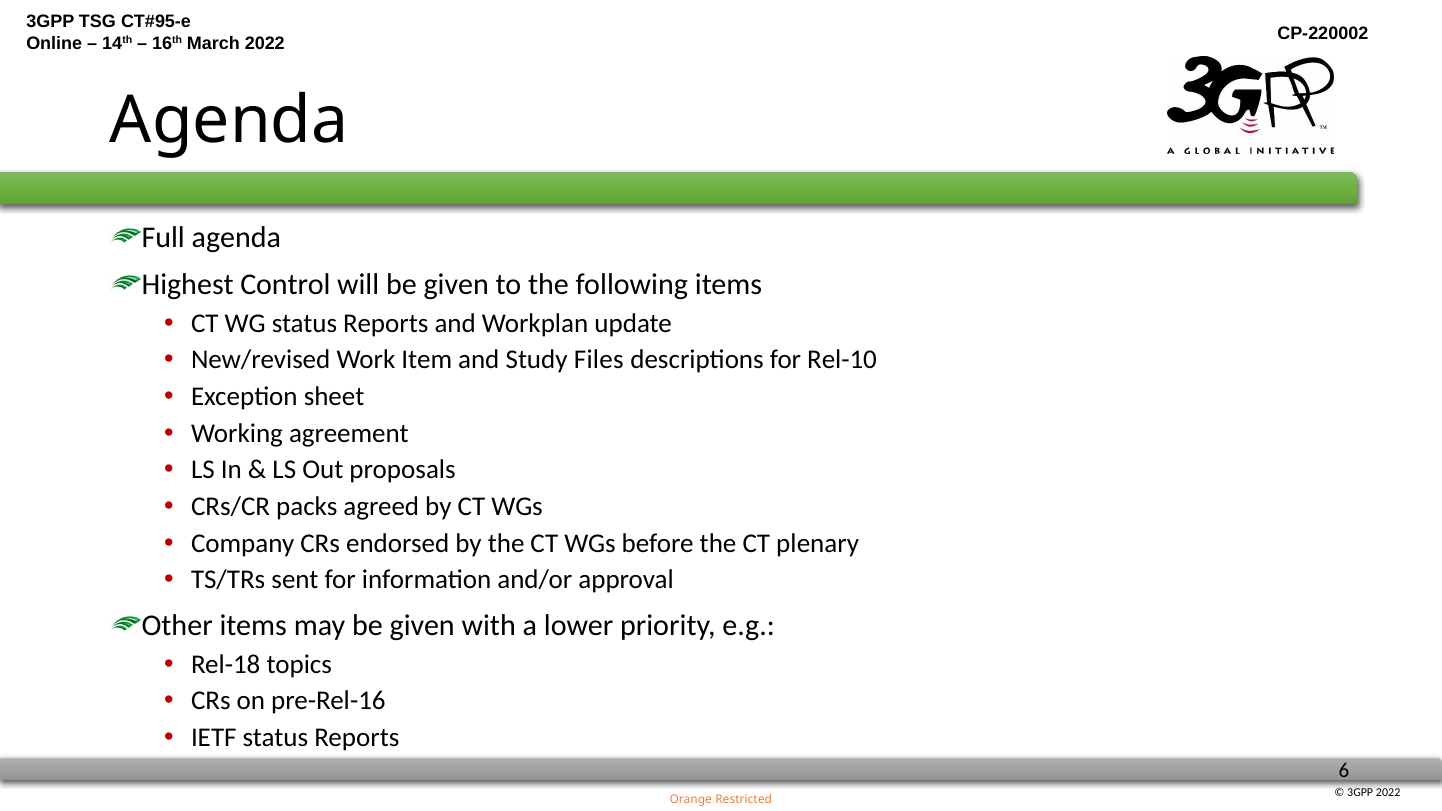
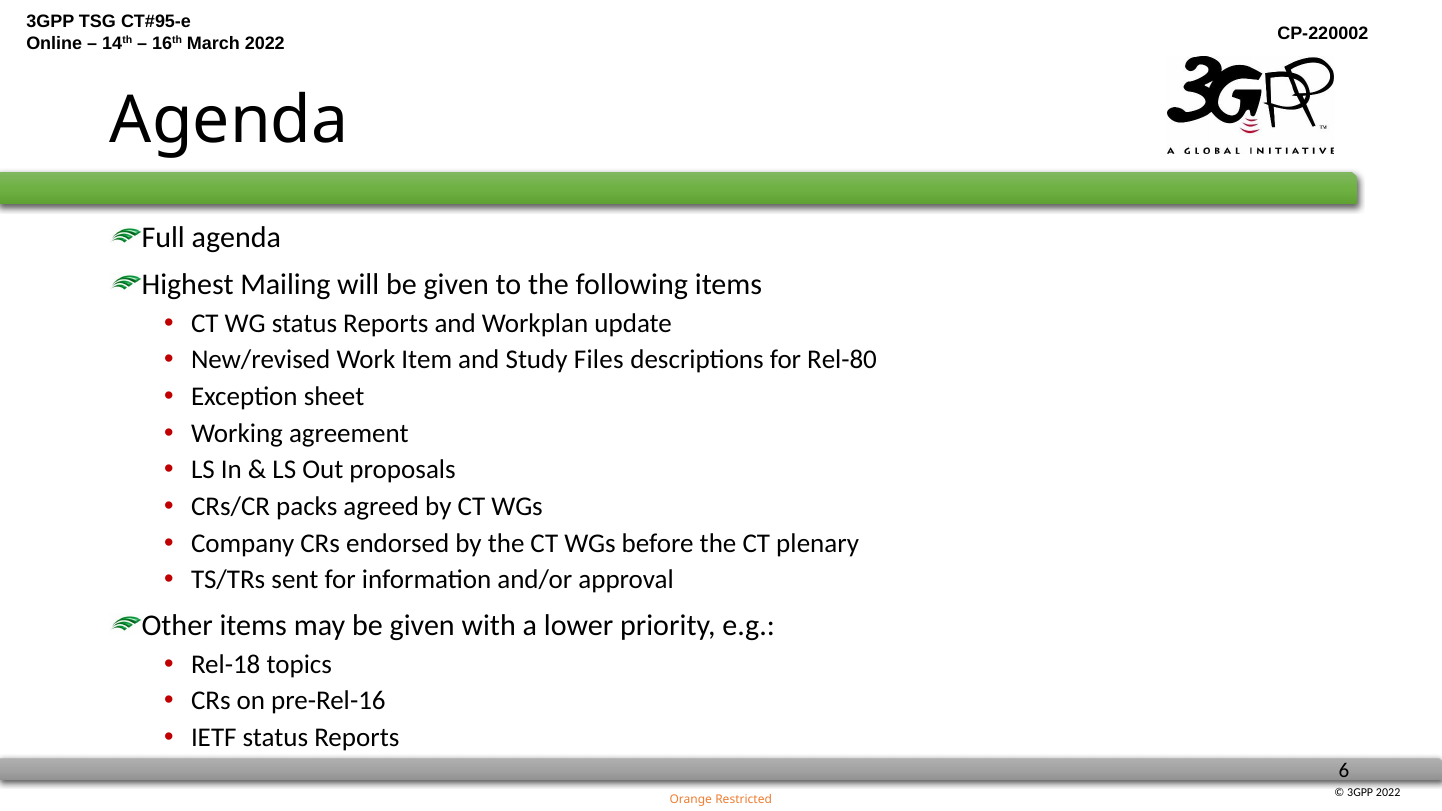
Control: Control -> Mailing (285, 285)
Rel-10: Rel-10 -> Rel-80 (842, 360)
